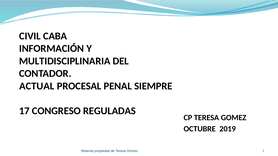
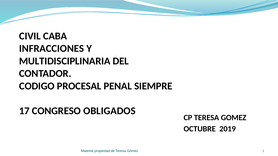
INFORMACIÓN: INFORMACIÓN -> INFRACCIONES (52, 49)
ACTUAL: ACTUAL -> CODIGO (37, 86)
REGULADAS: REGULADAS -> OBLIGADOS (109, 111)
